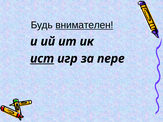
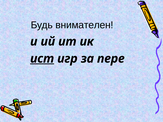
внимателен underline: present -> none (84, 25)
